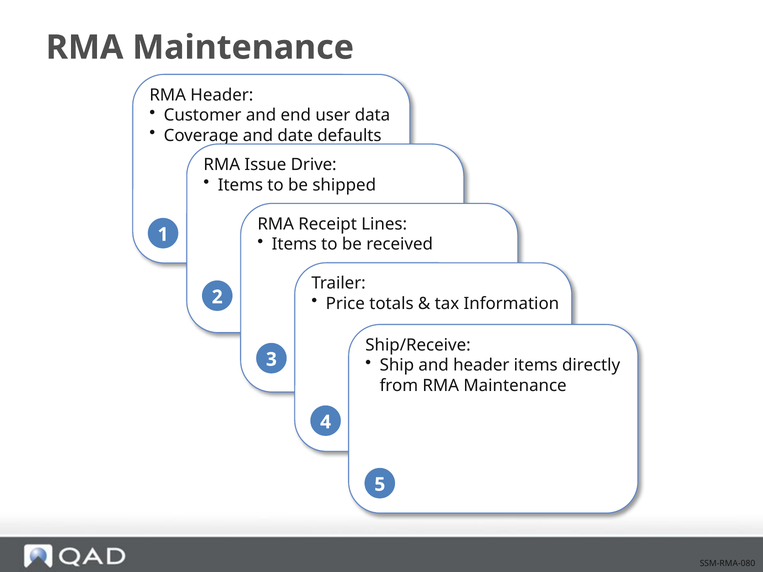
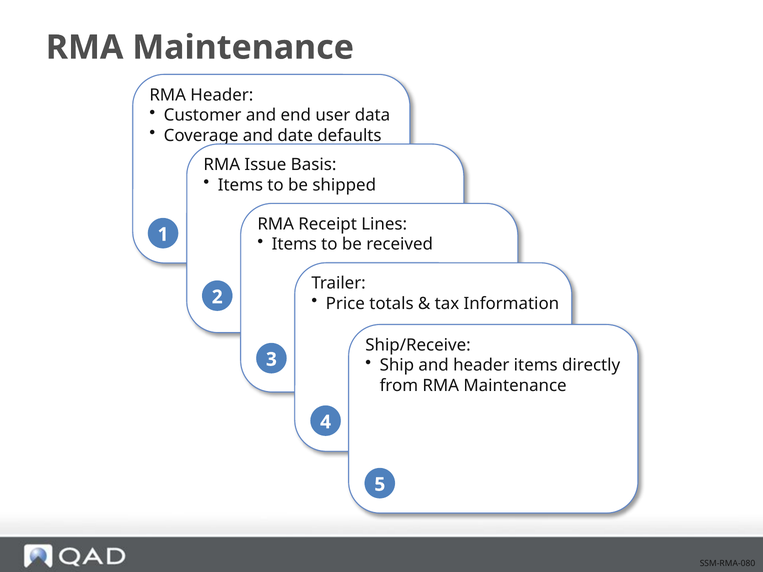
Drive: Drive -> Basis (314, 165)
